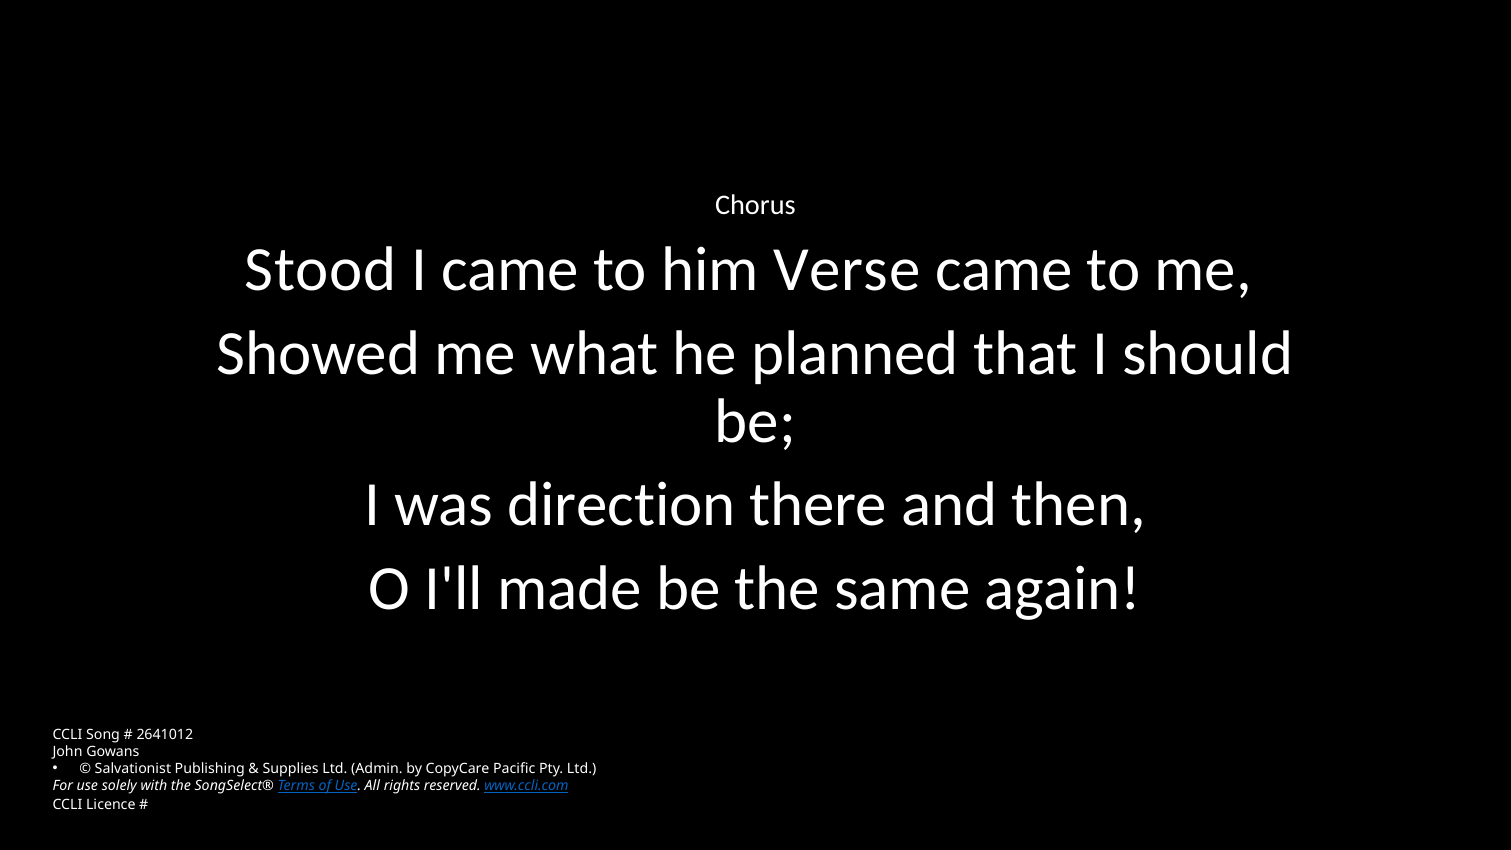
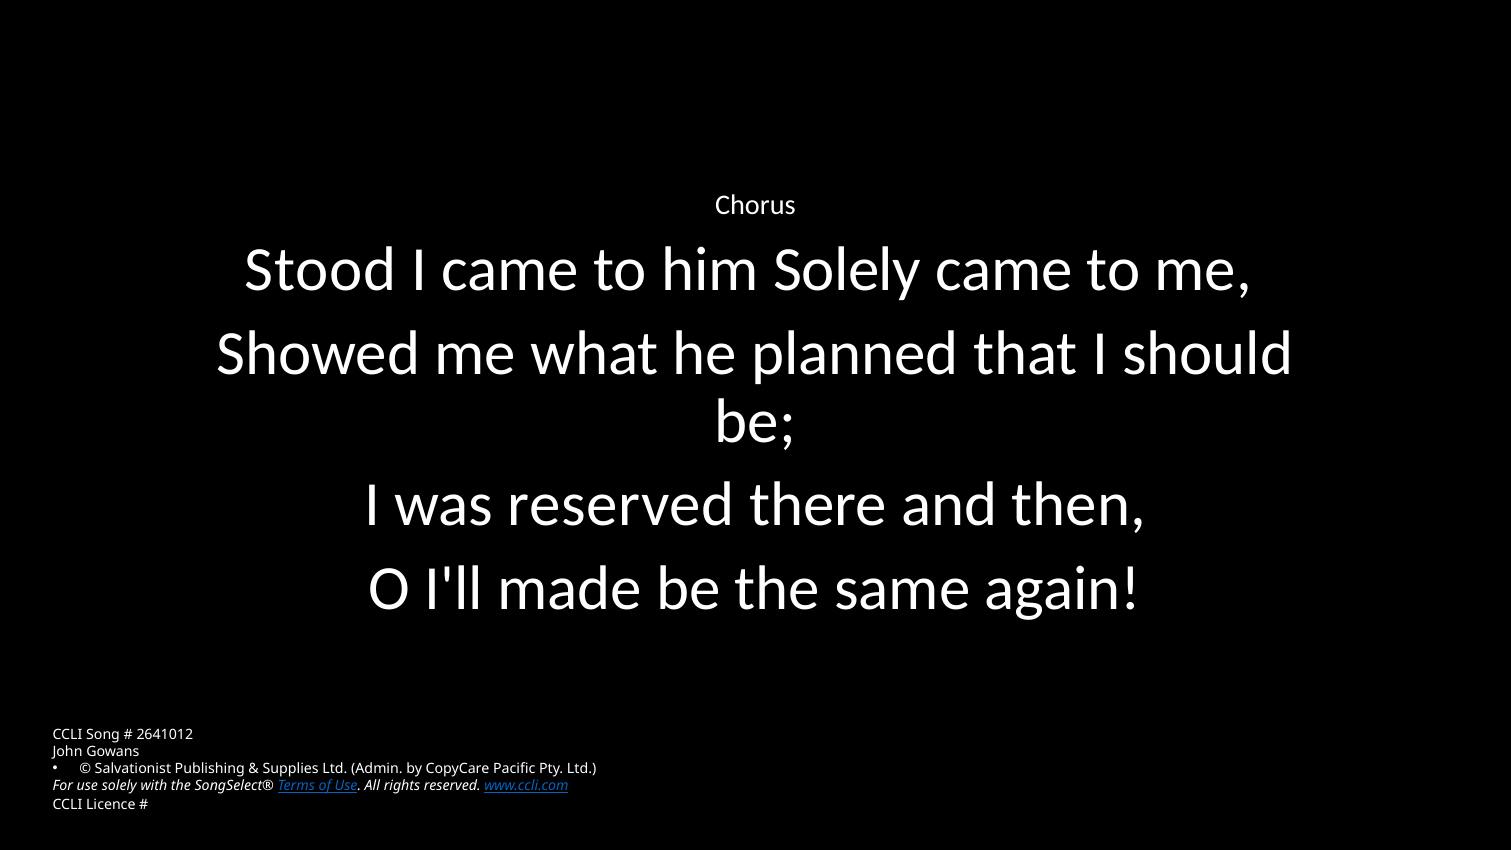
him Verse: Verse -> Solely (847, 270)
was direction: direction -> reserved (621, 505)
